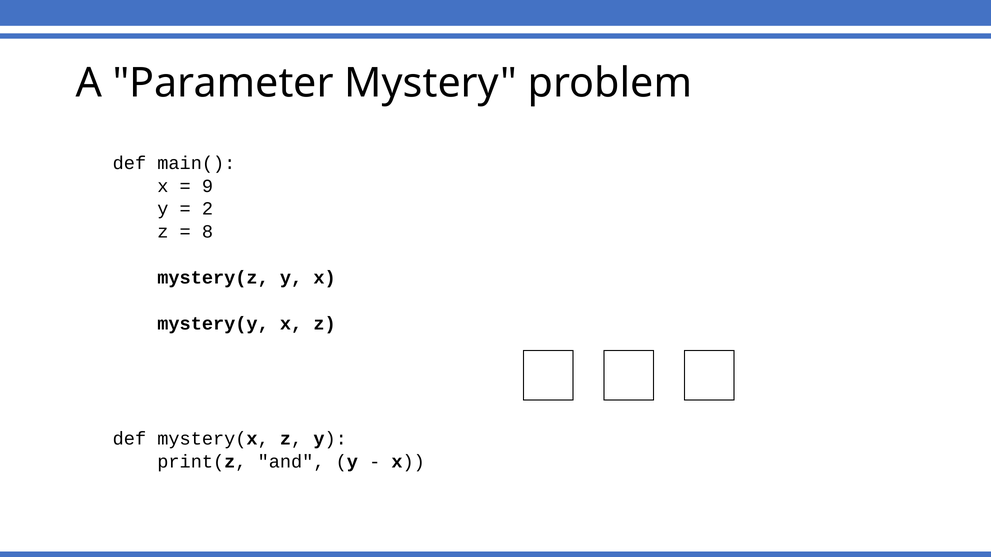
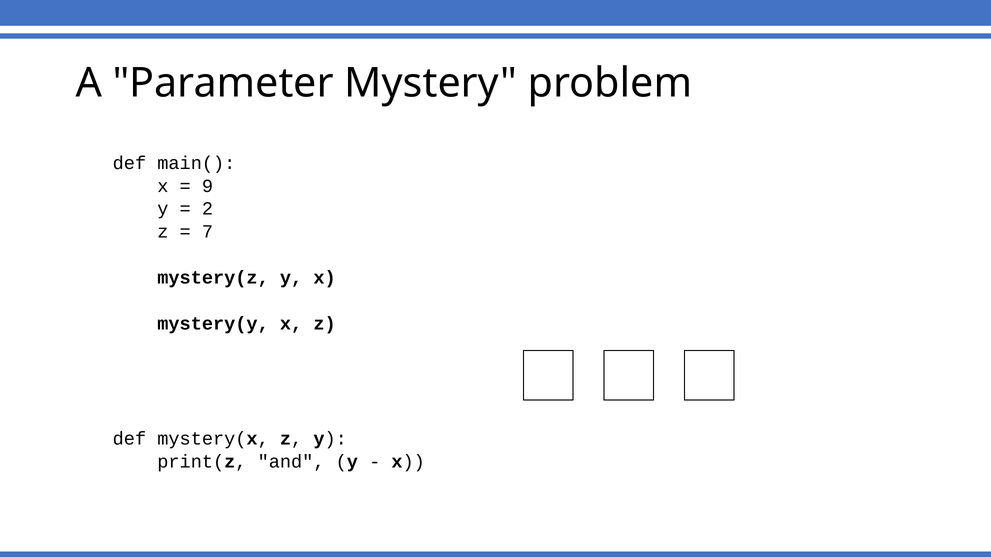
8: 8 -> 7 (207, 232)
